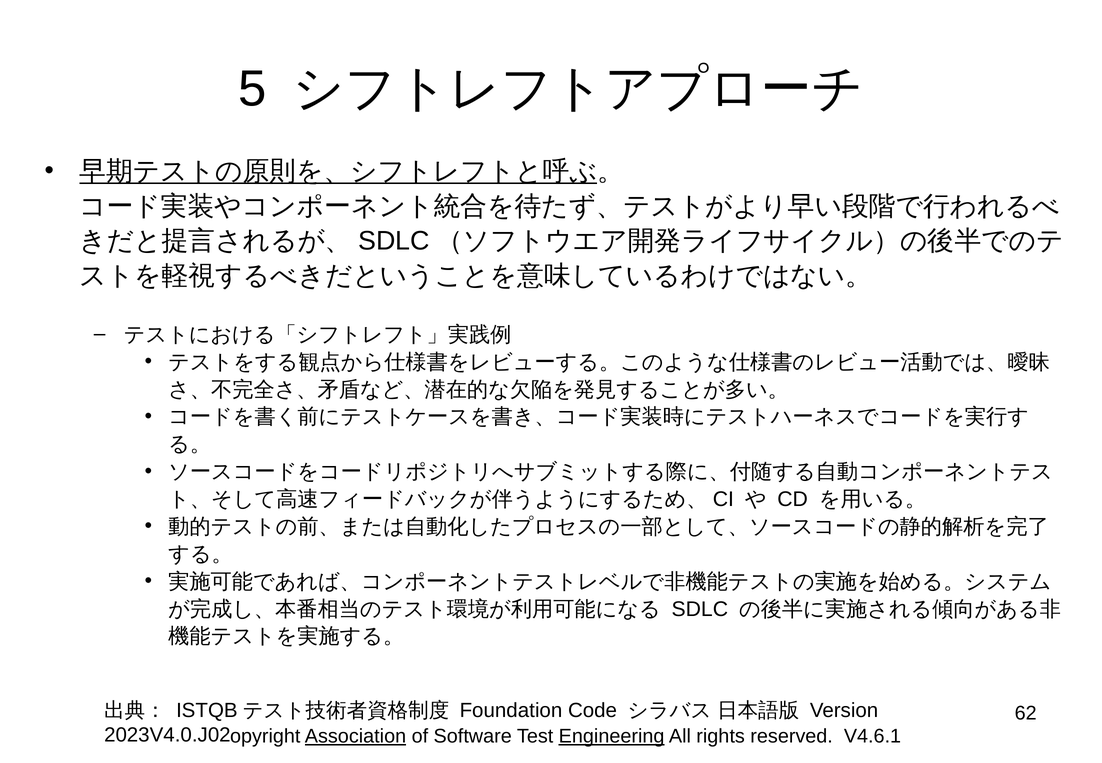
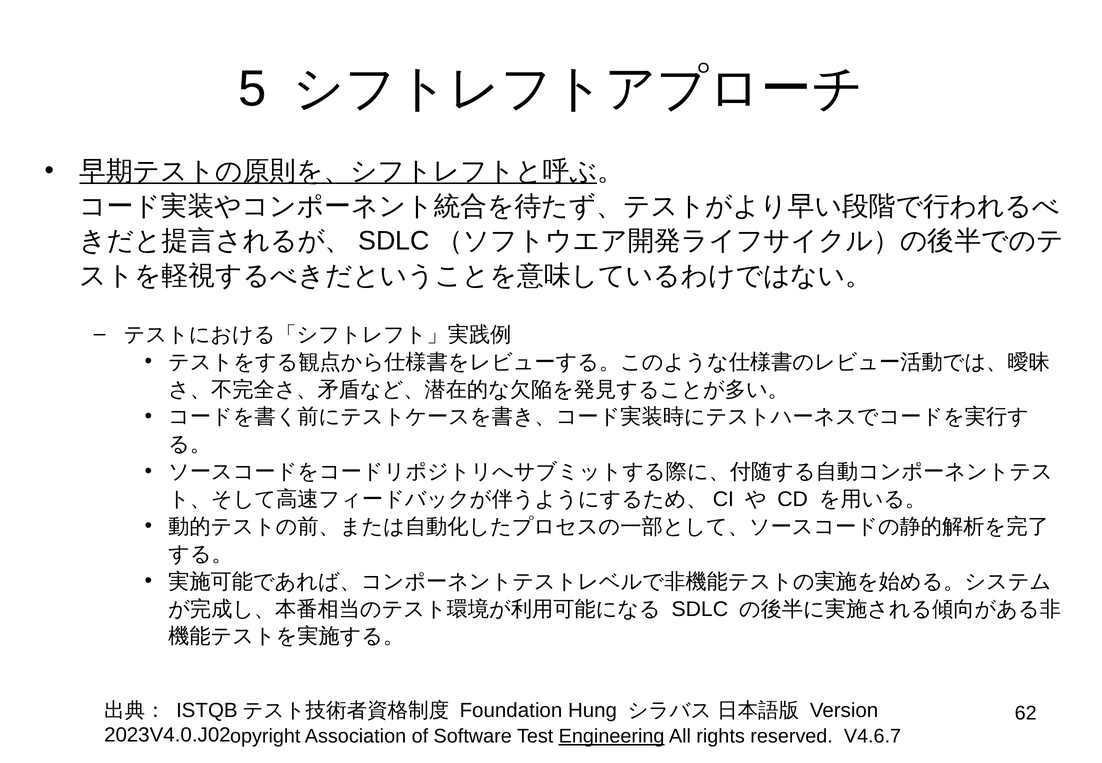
Code: Code -> Hung (593, 710)
Association underline: present -> none (355, 736)
V4.6.1: V4.6.1 -> V4.6.7 (873, 736)
